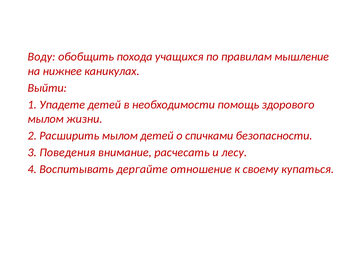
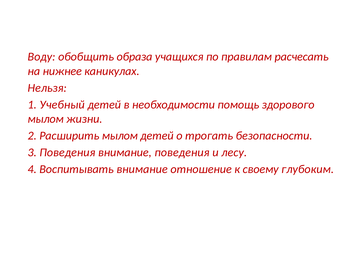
похода: похода -> образа (134, 57)
мышление: мышление -> расчесать (302, 57)
Выйти: Выйти -> Нельзя (47, 88)
Упадете: Упадете -> Учебный (62, 105)
спичками: спичками -> трогать (209, 136)
внимание расчесать: расчесать -> поведения (182, 153)
Воспитывать дергайте: дергайте -> внимание (142, 169)
купаться: купаться -> глубоким (308, 169)
